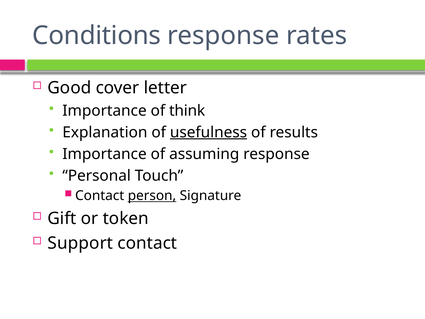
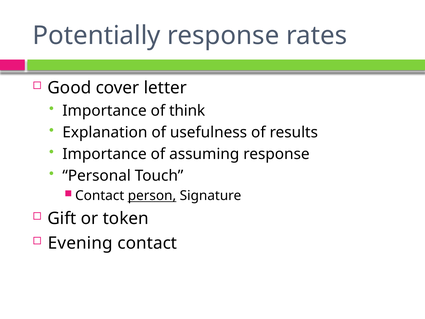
Conditions: Conditions -> Potentially (97, 35)
usefulness underline: present -> none (209, 132)
Support: Support -> Evening (80, 243)
